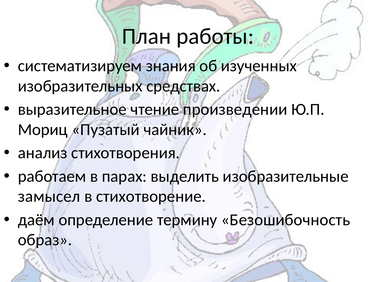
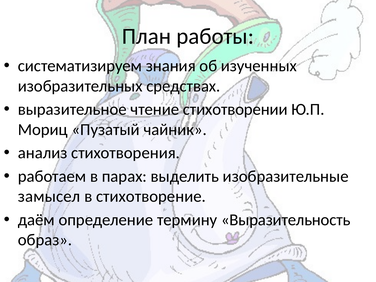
произведении: произведении -> стихотворении (235, 109)
Безошибочность: Безошибочность -> Выразительность (286, 220)
